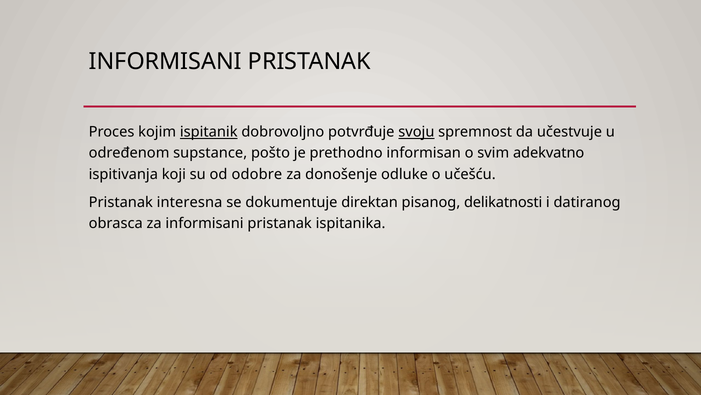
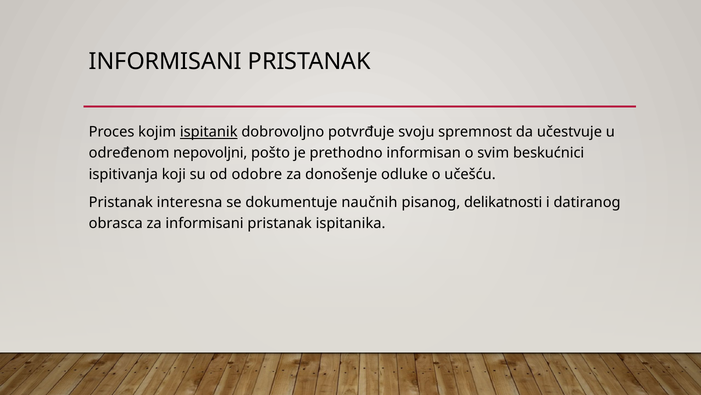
svoju underline: present -> none (416, 132)
supstance: supstance -> nepovoljni (210, 153)
adekvatno: adekvatno -> beskućnici (549, 153)
direktan: direktan -> naučnih (369, 202)
